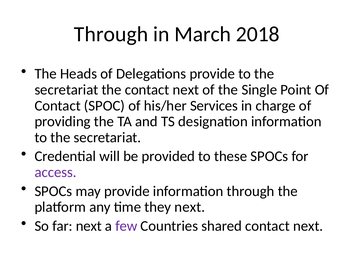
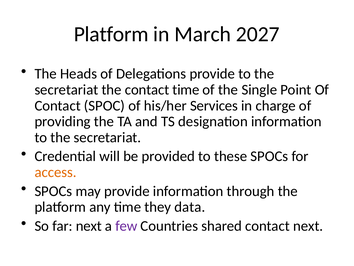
Through: Through -> Platform (111, 34)
2018: 2018 -> 2027 (258, 34)
the contact next: next -> time (186, 90)
access colour: purple -> orange (56, 172)
they next: next -> data (190, 207)
